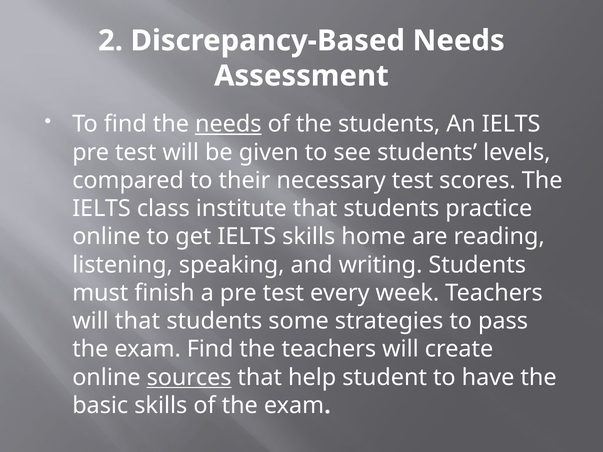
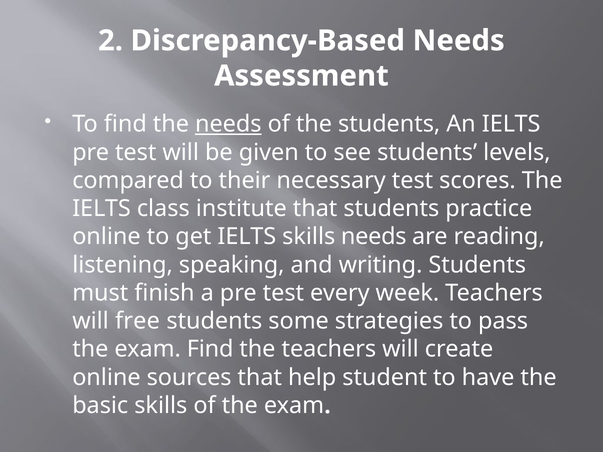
skills home: home -> needs (374, 237)
will that: that -> free (137, 321)
sources underline: present -> none (189, 378)
